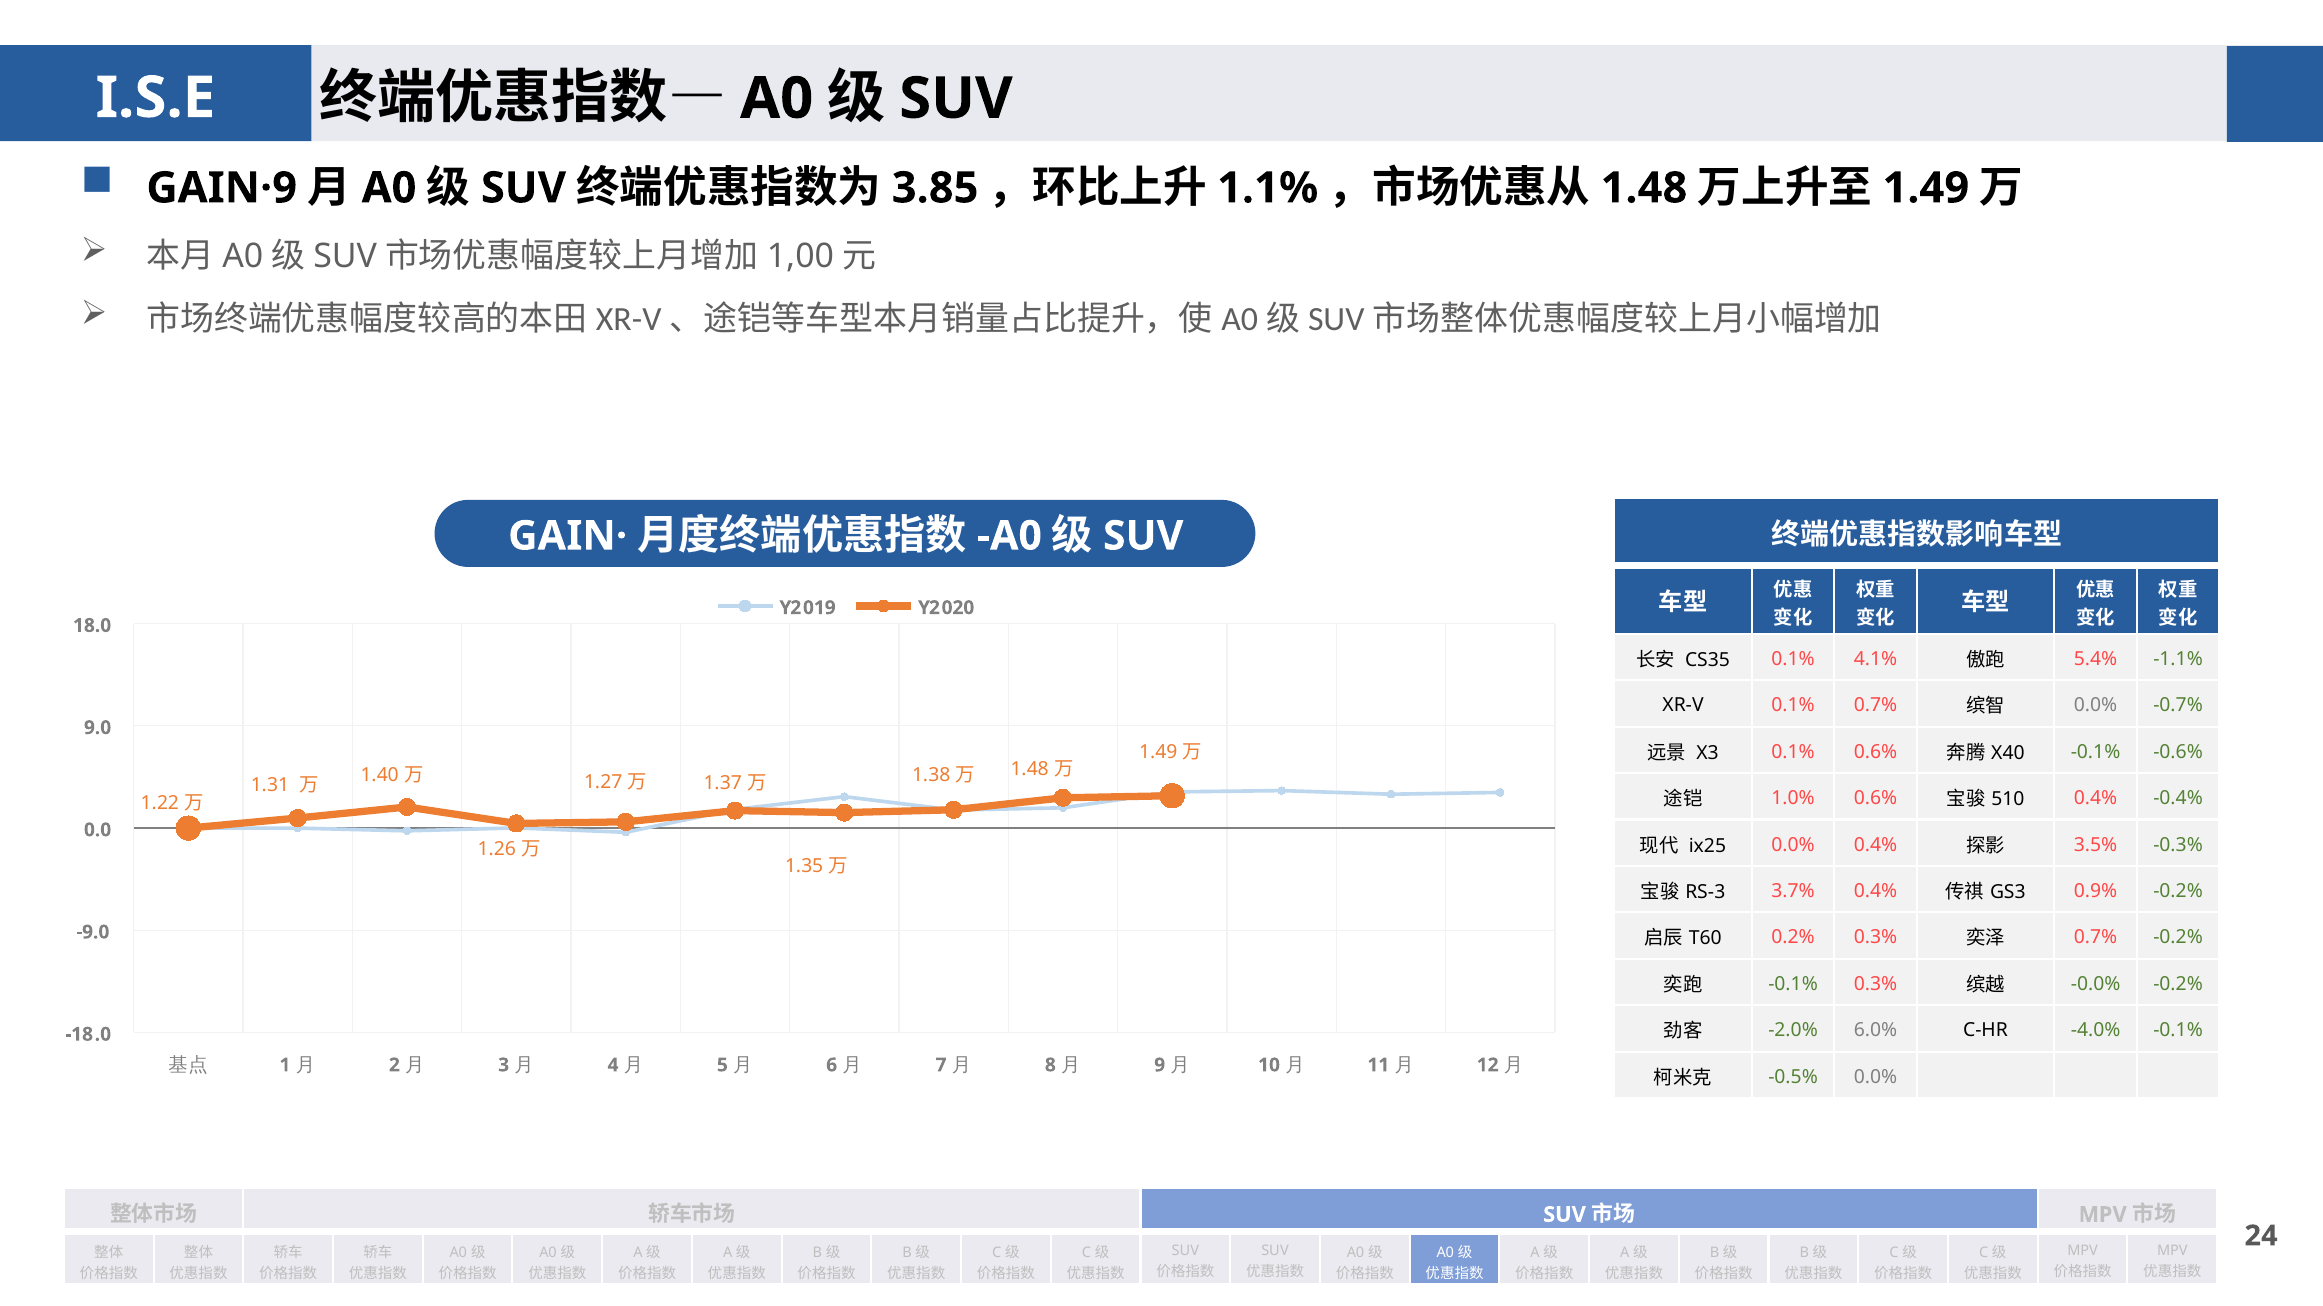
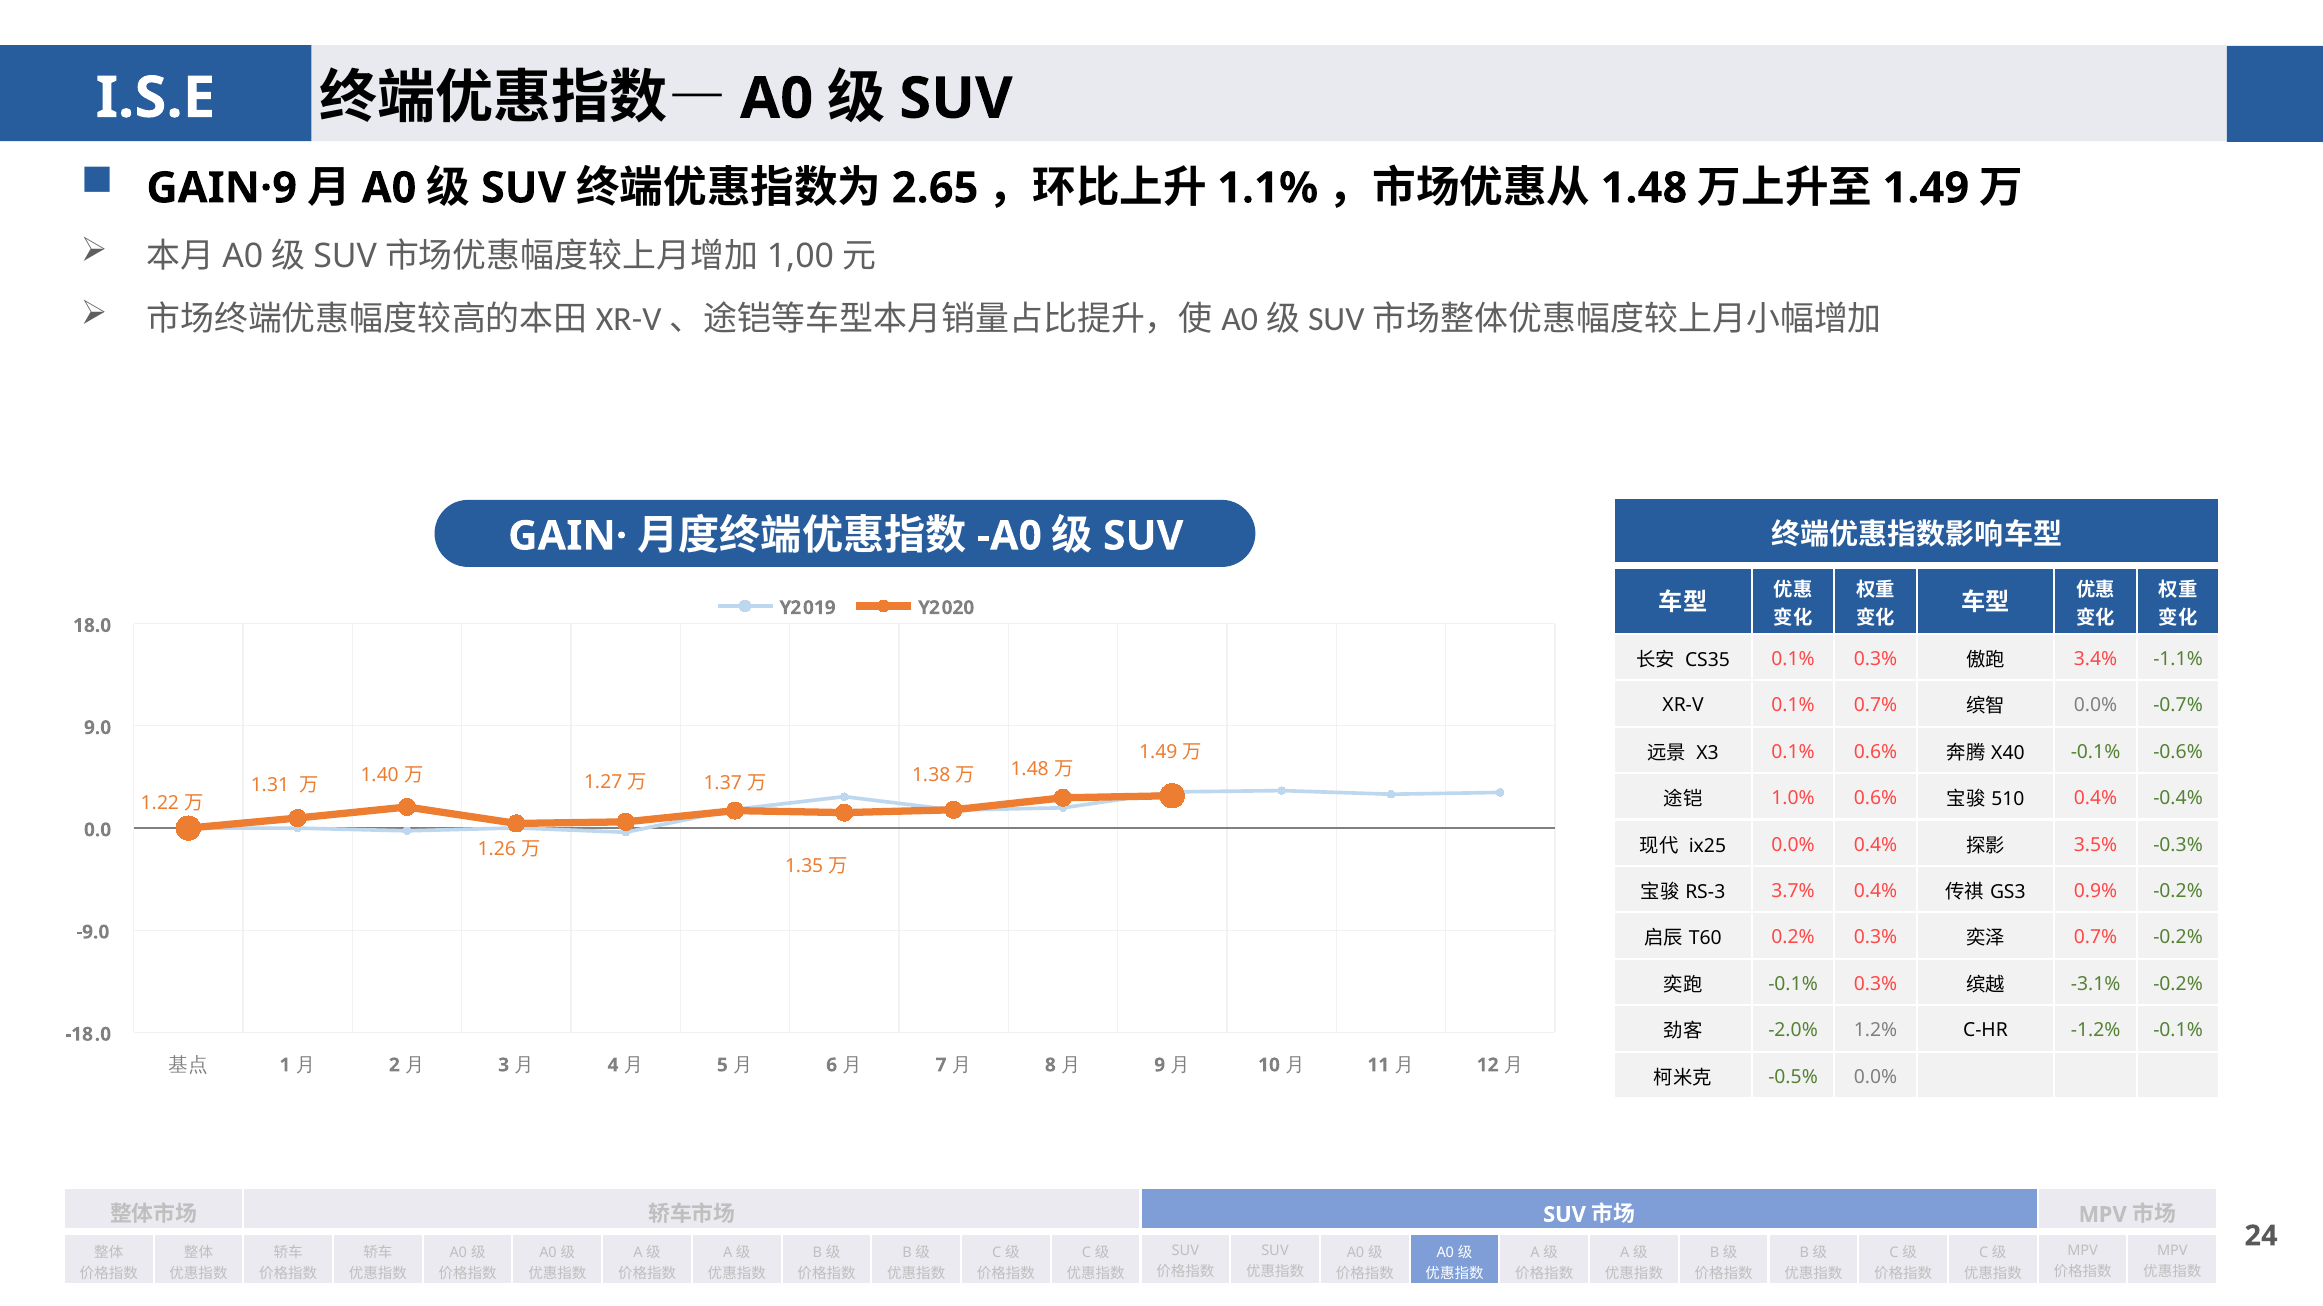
3.85: 3.85 -> 2.65 (935, 188)
0.1% 4.1%: 4.1% -> 0.3% (1875, 659)
5.4%: 5.4% -> 3.4% (2096, 659)
-0.0%: -0.0% -> -3.1% (2096, 984)
6.0%: 6.0% -> 1.2% (1875, 1031)
-4.0%: -4.0% -> -1.2% (2096, 1031)
